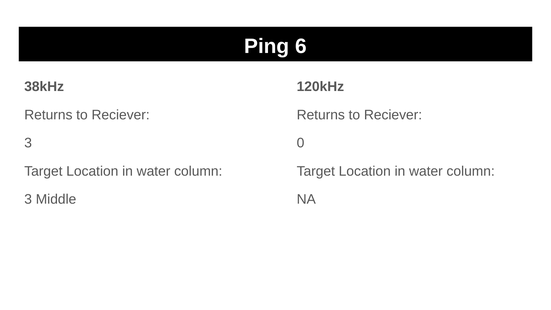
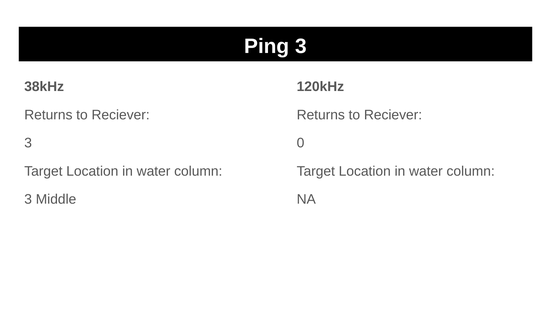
Ping 6: 6 -> 3 (301, 46)
